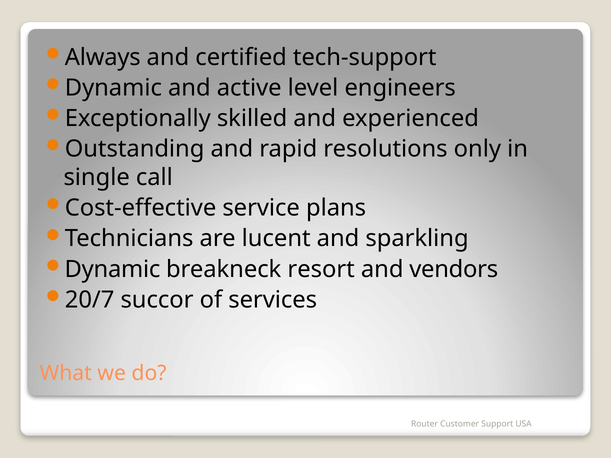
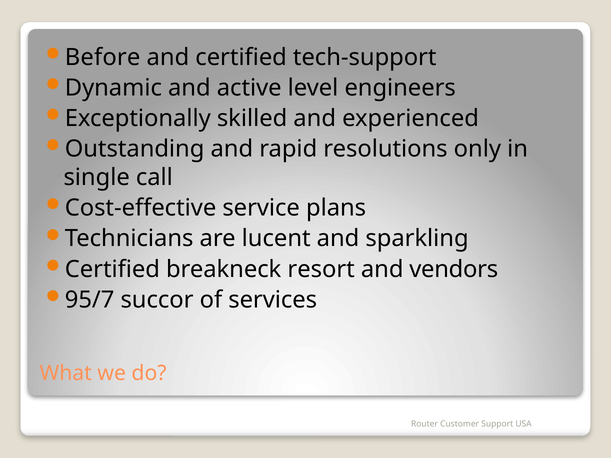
Always: Always -> Before (103, 57)
Dynamic: Dynamic -> Certified (112, 269)
20/7: 20/7 -> 95/7 (90, 300)
